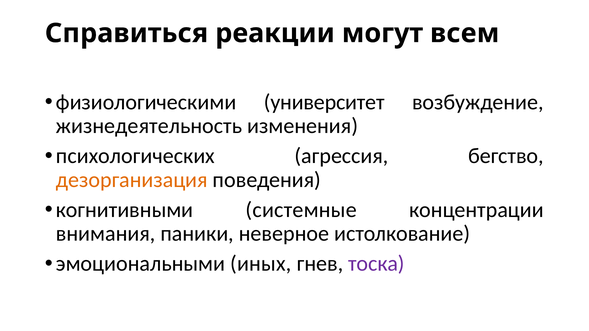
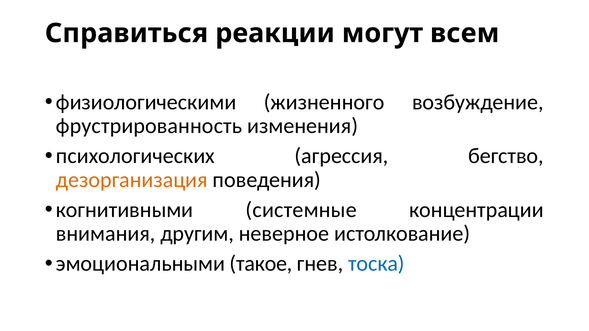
университет: университет -> жизненного (324, 102)
жизнедеятельность: жизнедеятельность -> фрустрированность (149, 126)
паники: паники -> другим (197, 234)
иных: иных -> такое (261, 264)
тоска colour: purple -> blue (376, 264)
